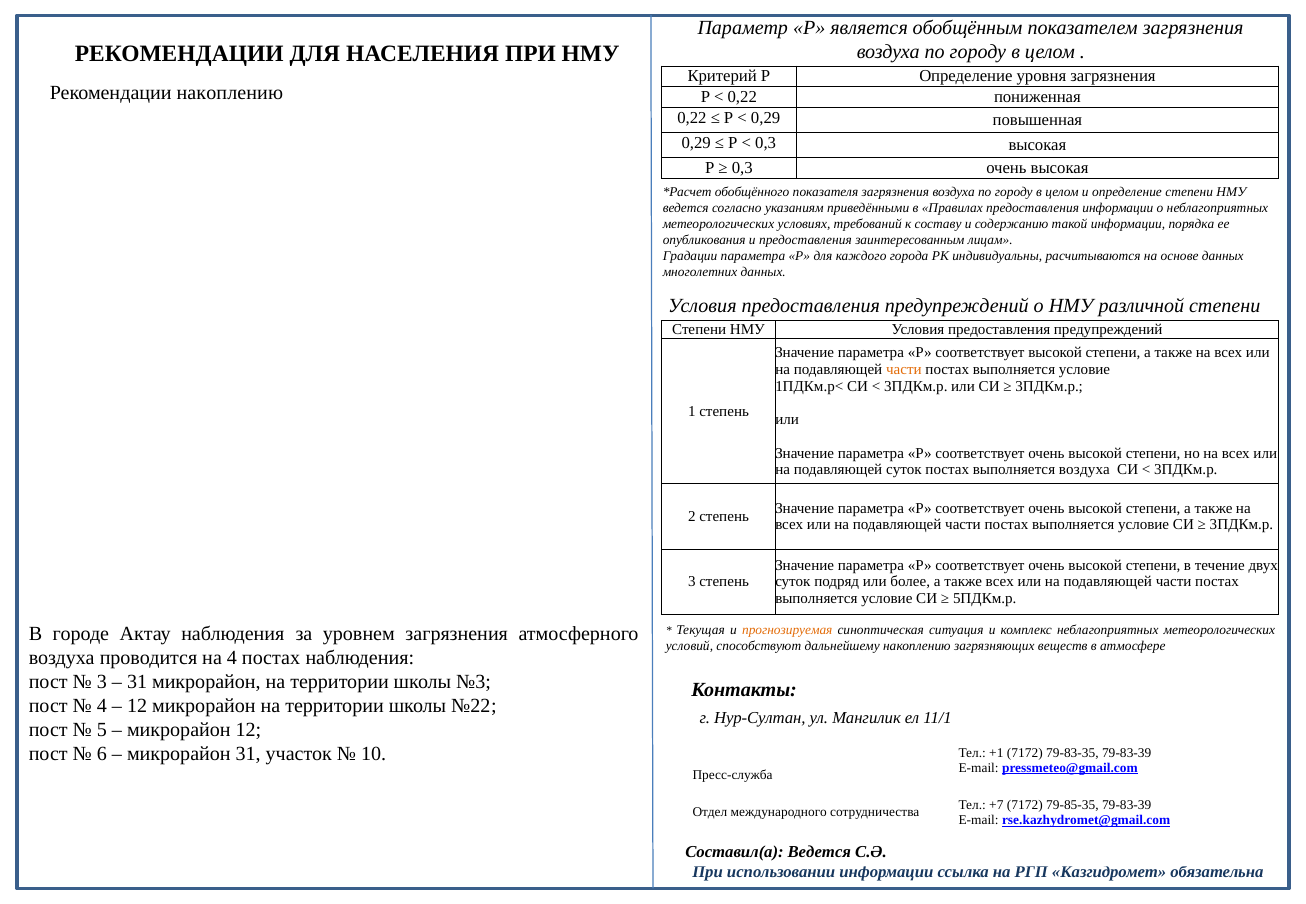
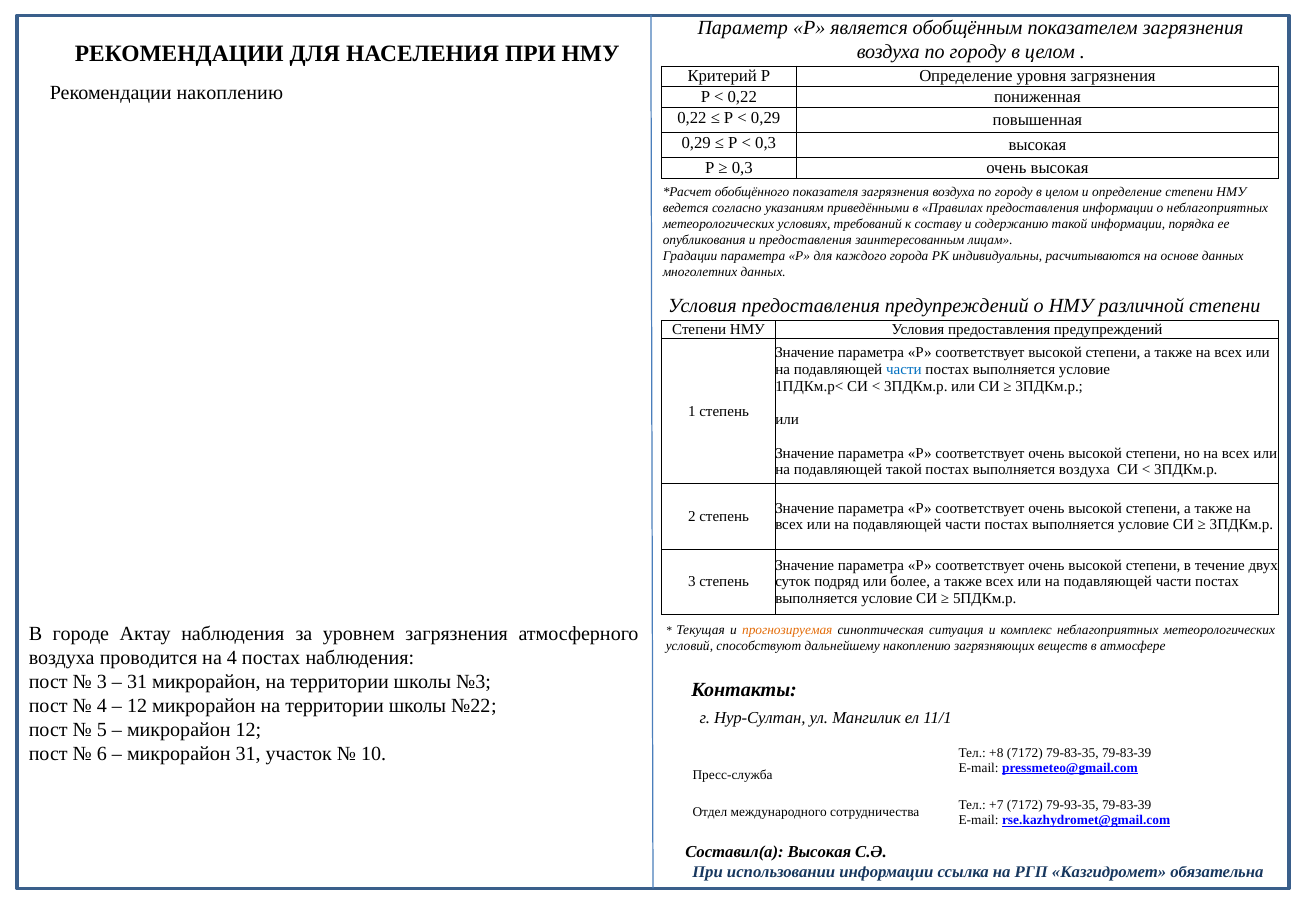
части colour: orange -> blue (904, 370)
подавляющей суток: суток -> такой (904, 470)
+1: +1 -> +8 (996, 753)
79-85-35: 79-85-35 -> 79-93-35 (1072, 805)
Составил(а Ведется: Ведется -> Высокая (819, 852)
